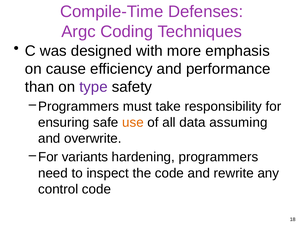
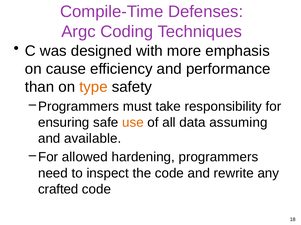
type colour: purple -> orange (93, 87)
overwrite: overwrite -> available (93, 139)
variants: variants -> allowed (85, 158)
control: control -> crafted (58, 190)
